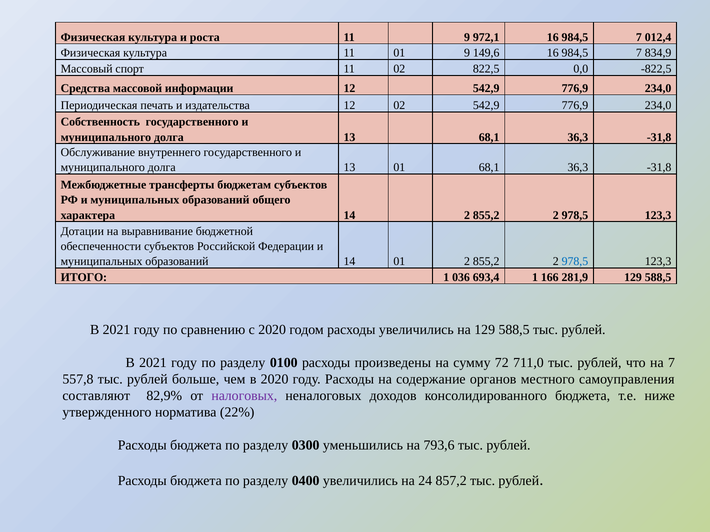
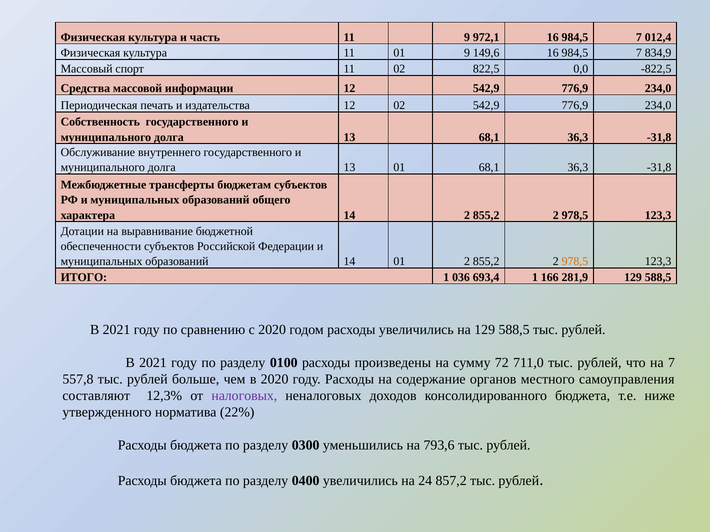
роста: роста -> часть (205, 37)
978,5 colour: blue -> orange (575, 262)
82,9%: 82,9% -> 12,3% (164, 396)
